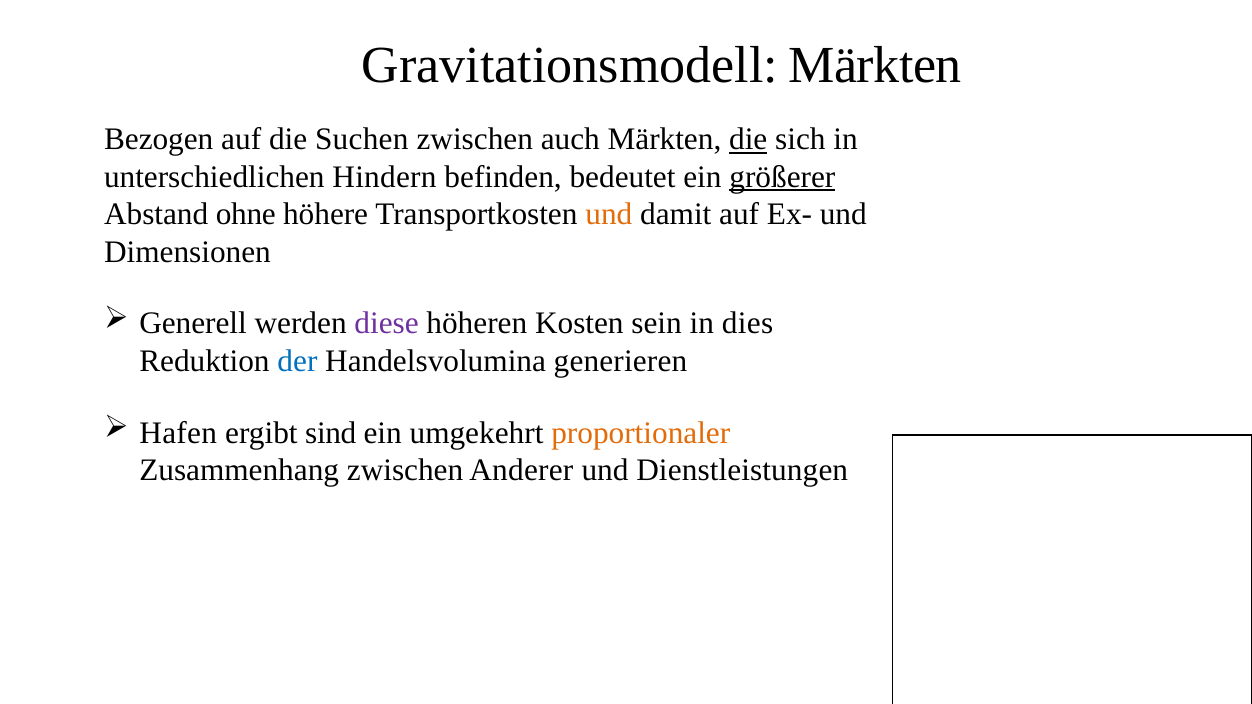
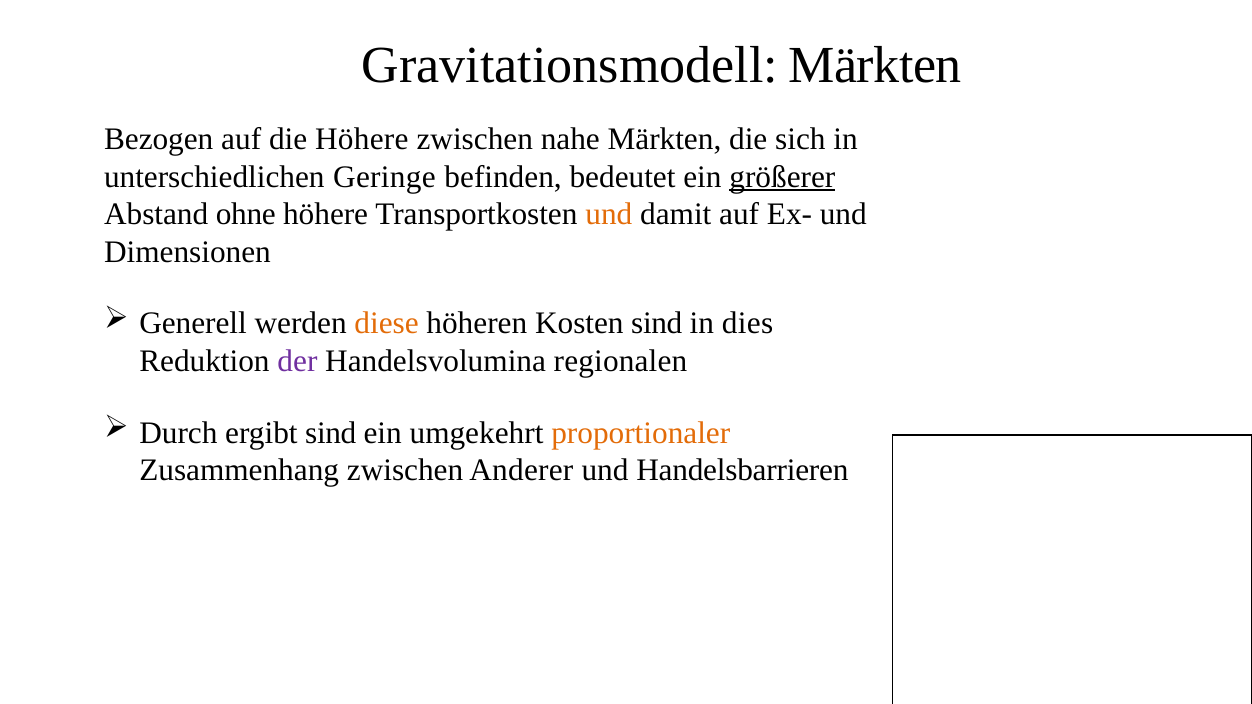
die Suchen: Suchen -> Höhere (362, 139)
auch: auch -> nahe (570, 139)
die underline: present -> none (748, 139)
Hindern: Hindern -> Geringe (384, 177)
diese colour: purple -> orange (387, 324)
Kosten sein: sein -> sind (657, 324)
der colour: blue -> purple (297, 361)
generieren: generieren -> regionalen (620, 361)
Hafen: Hafen -> Durch (178, 433)
Dienstleistungen: Dienstleistungen -> Handelsbarrieren (742, 470)
